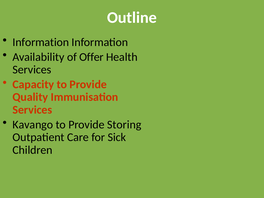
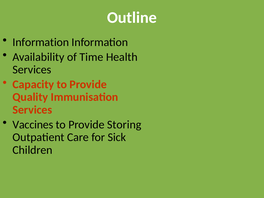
Offer: Offer -> Time (91, 57)
Kavango: Kavango -> Vaccines (33, 125)
